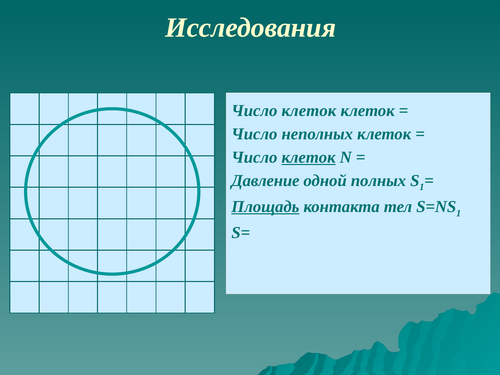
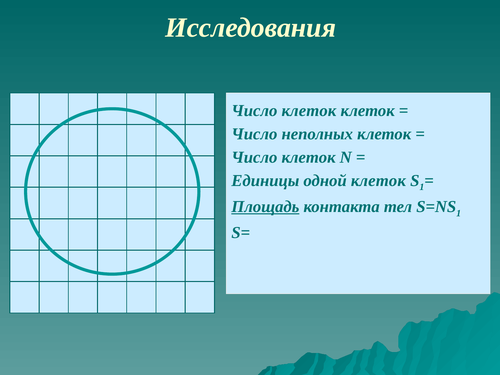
клеток underline: present -> none (309, 157)
Давление: Давление -> Единицы (265, 181)
одной полных: полных -> клеток (378, 181)
